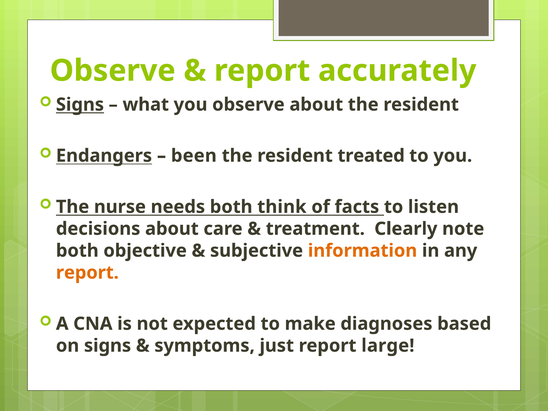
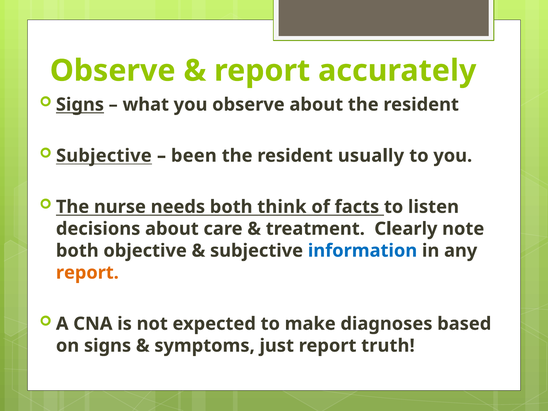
Endangers: Endangers -> Subjective (104, 156)
treated: treated -> usually (371, 156)
information colour: orange -> blue (363, 251)
large: large -> truth (388, 346)
